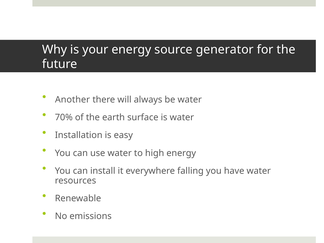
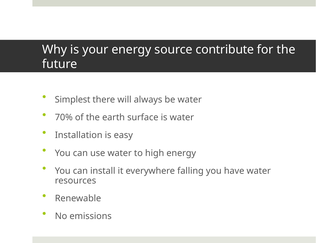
generator: generator -> contribute (225, 50)
Another: Another -> Simplest (73, 100)
